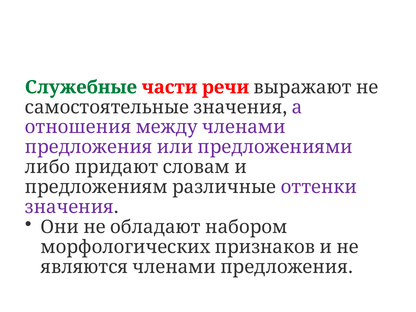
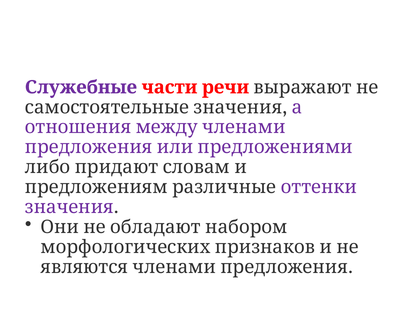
Служебные colour: green -> purple (81, 87)
